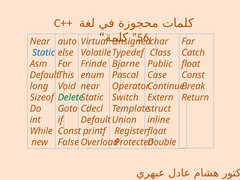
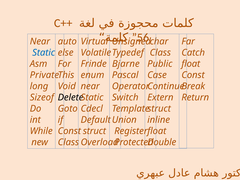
Default: Default -> Private (44, 75)
Delete colour: green -> black (71, 97)
printf: printf -> struct (94, 131)
False: False -> Class (68, 142)
